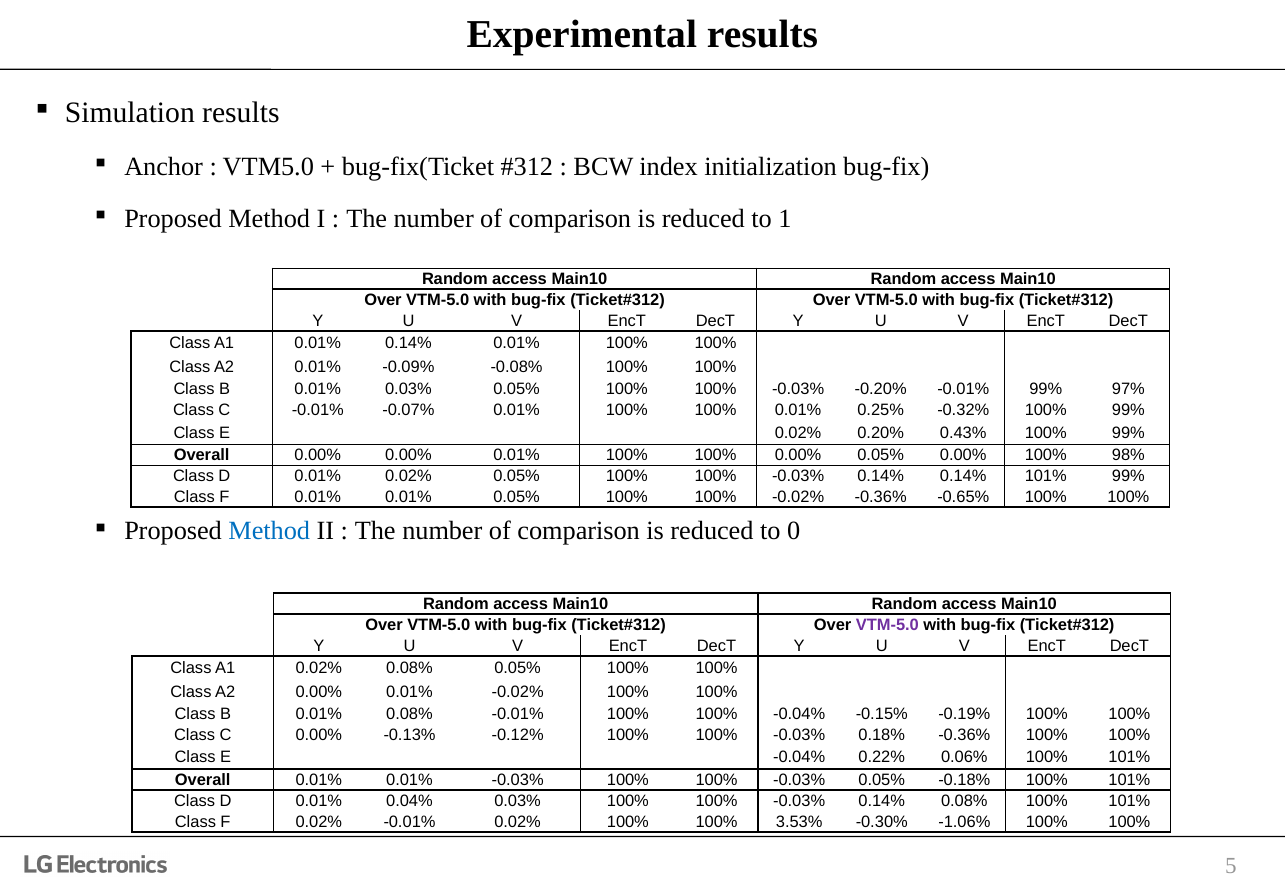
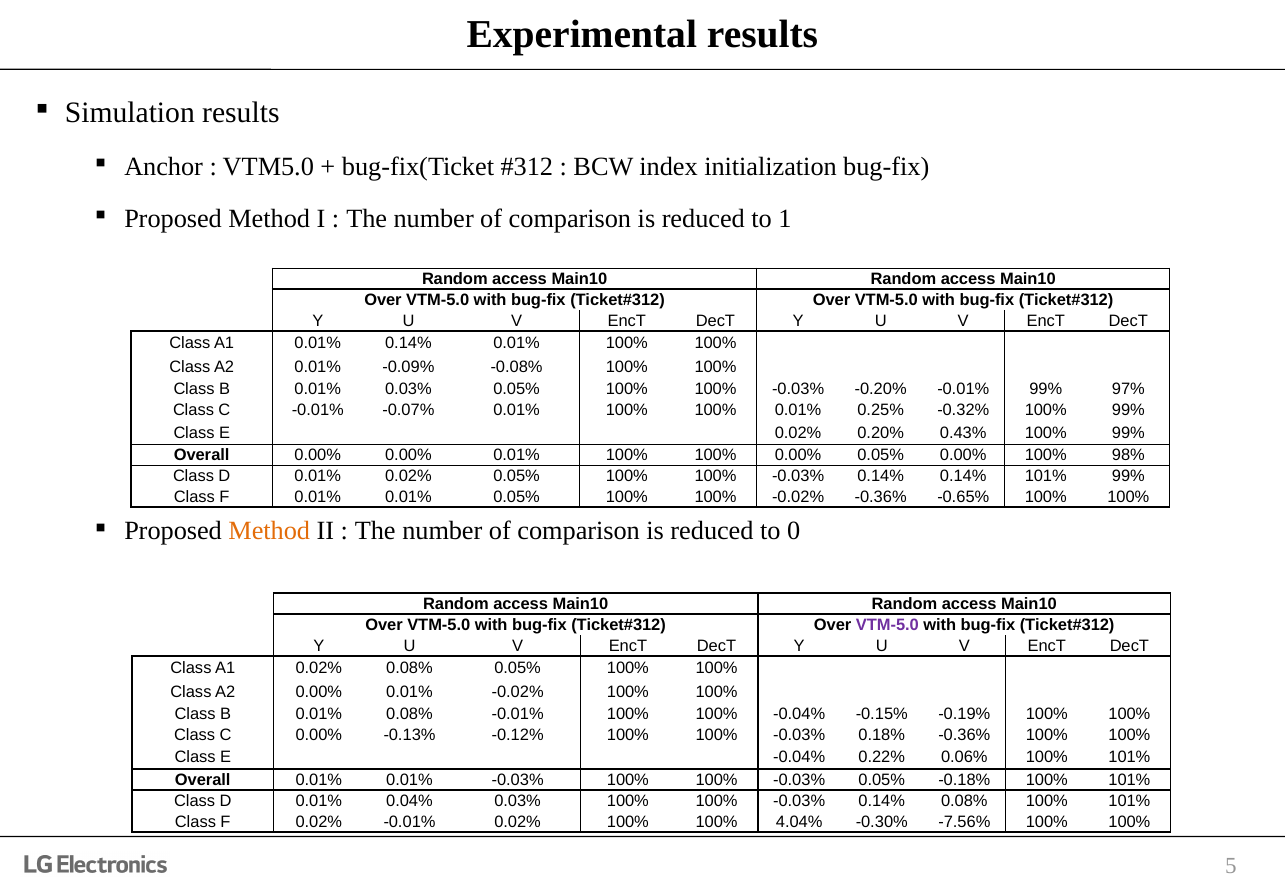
Method colour: blue -> orange (269, 532)
3.53%: 3.53% -> 4.04% (799, 822)
-1.06%: -1.06% -> -7.56% (964, 822)
